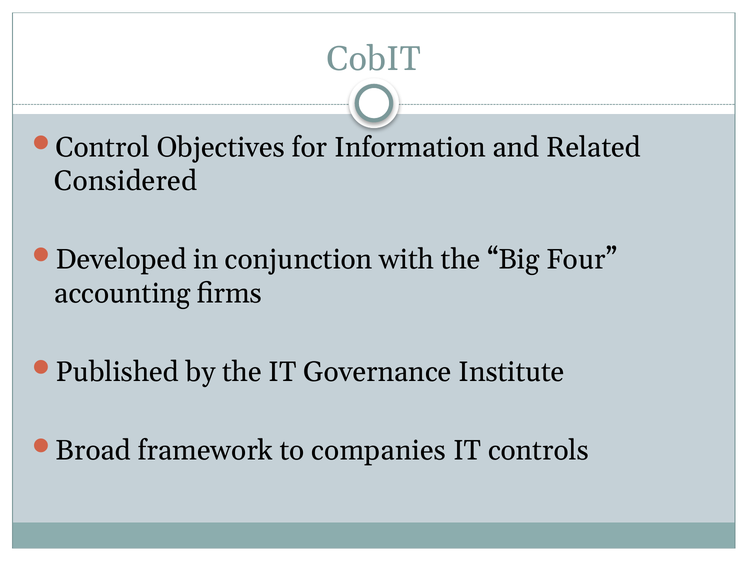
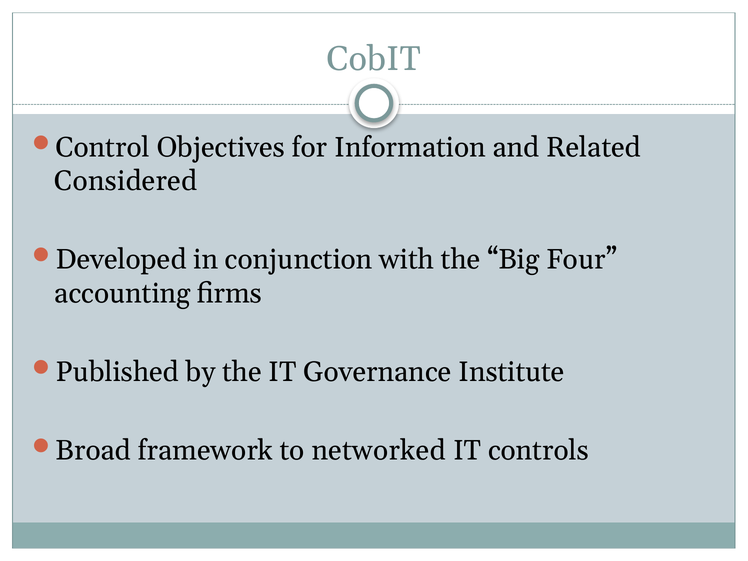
companies: companies -> networked (379, 451)
